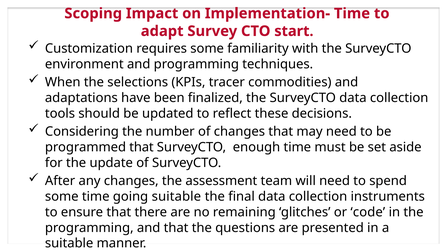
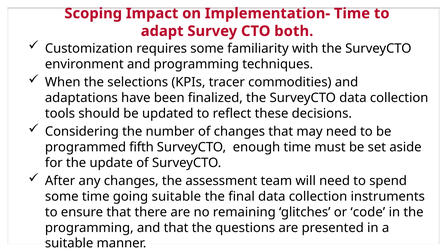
start: start -> both (294, 31)
programmed that: that -> fifth (141, 147)
